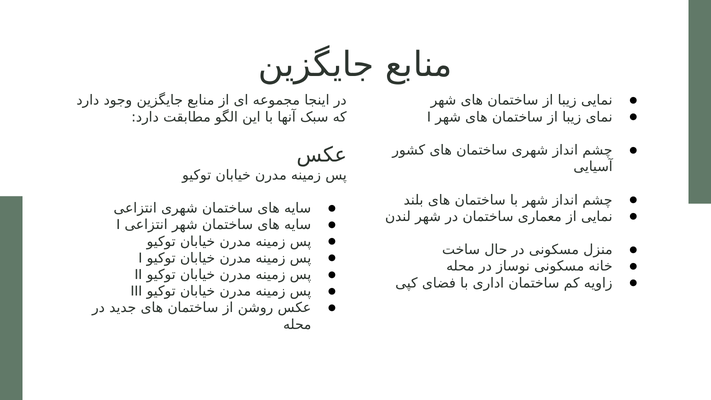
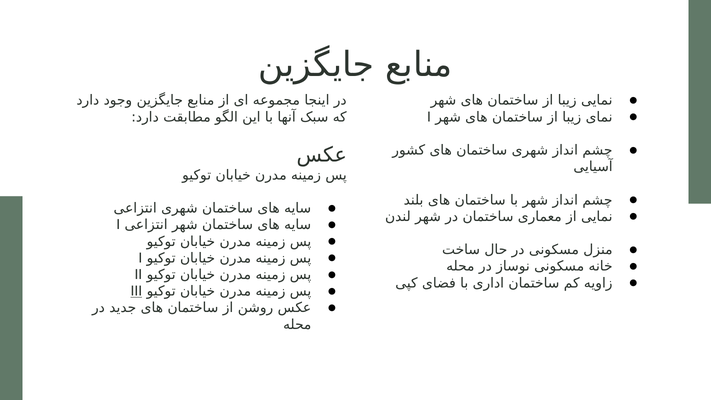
III underline: none -> present (136, 291)
